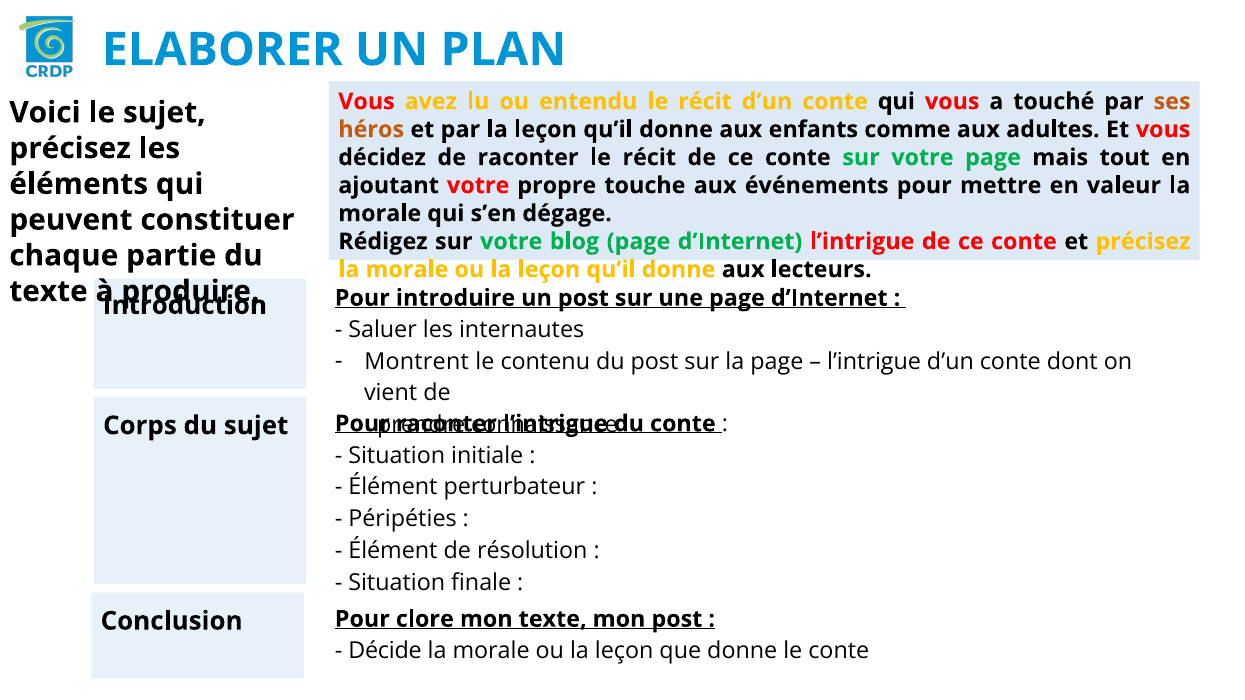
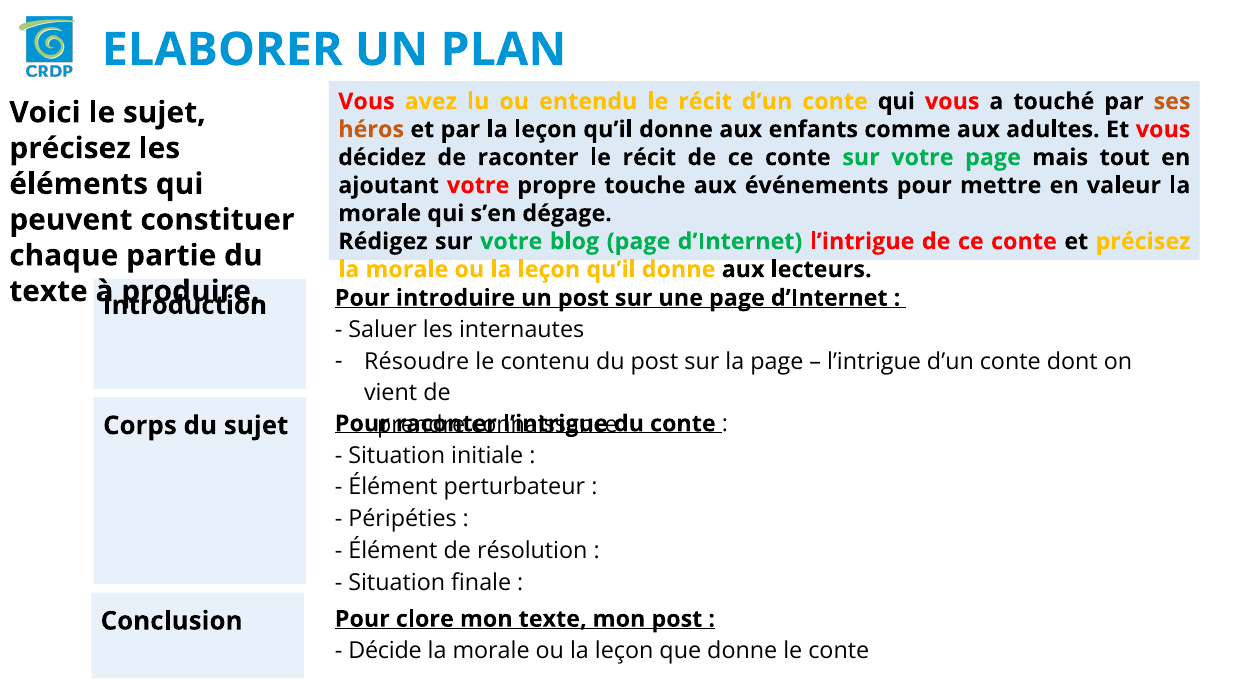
Montrent: Montrent -> Résoudre (417, 362)
